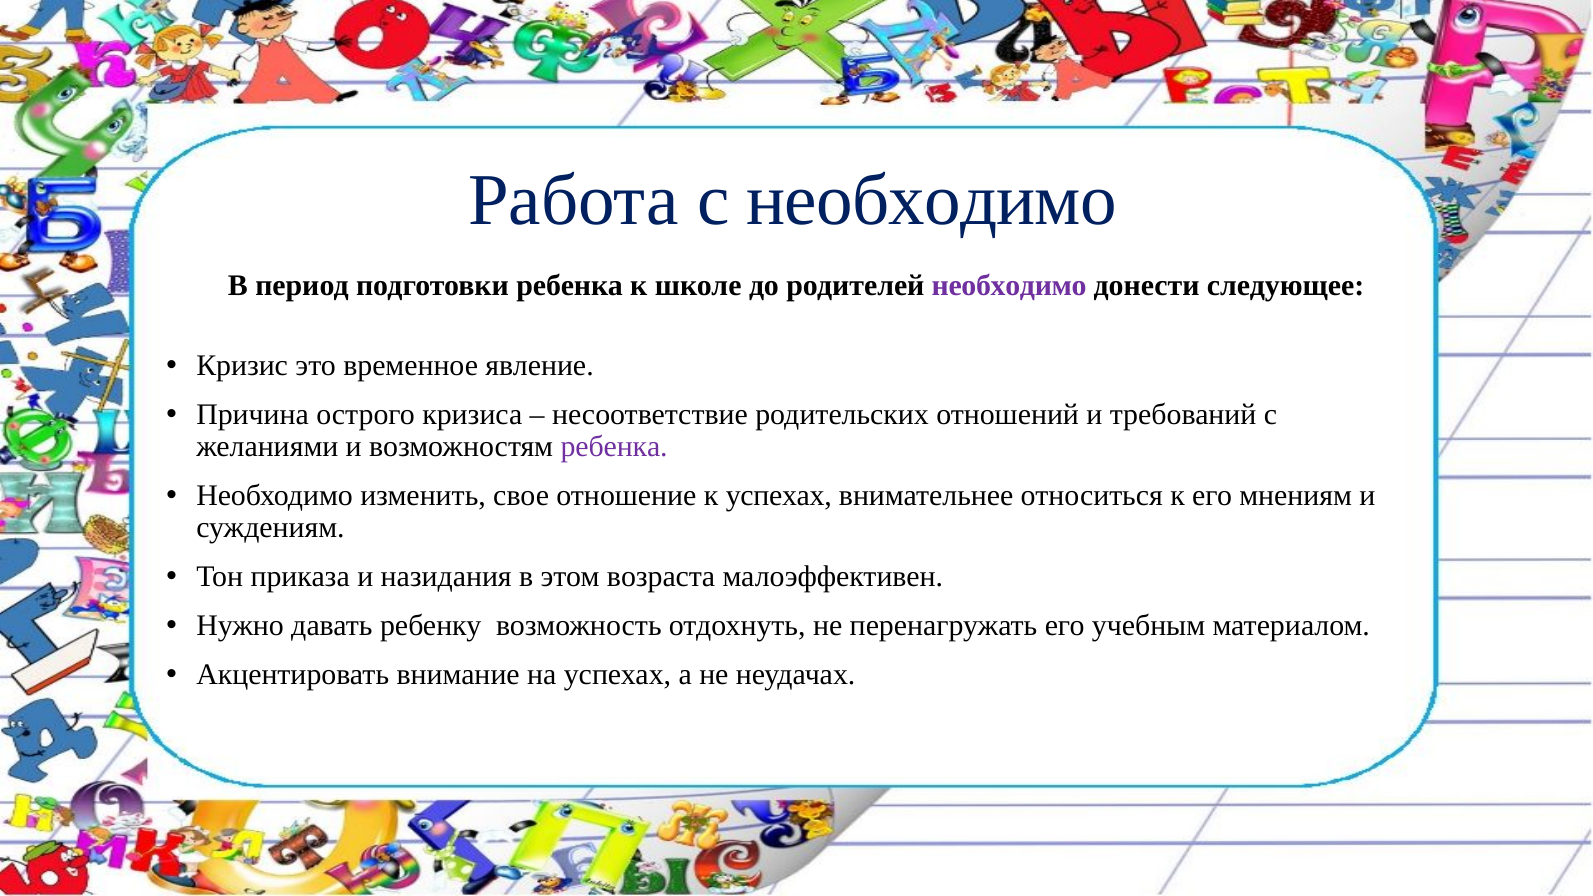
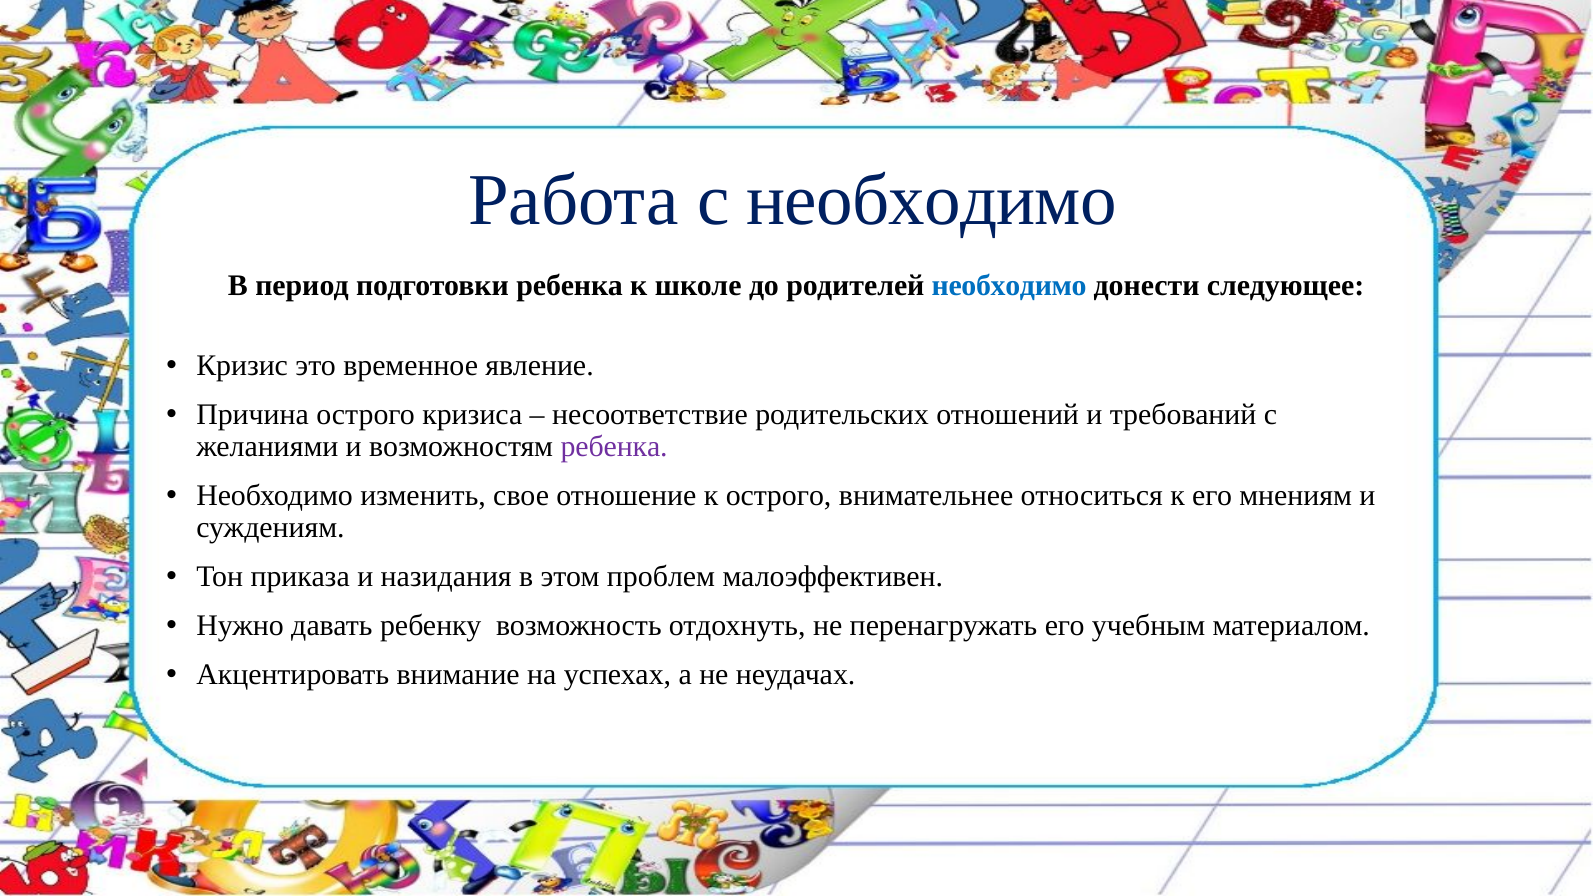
необходимо colour: purple -> blue (1009, 286)
к успехах: успехах -> острого (779, 496)
возраста: возраста -> проблем (661, 577)
